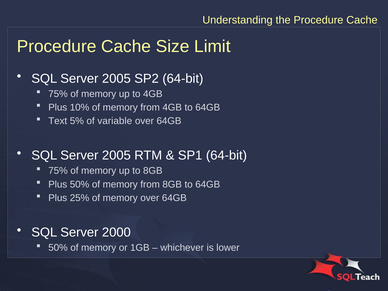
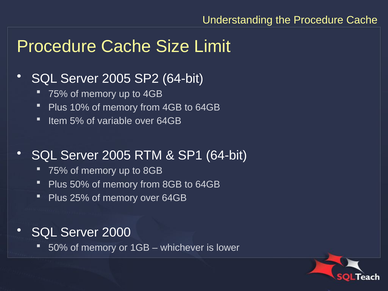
Text: Text -> Item (58, 121)
